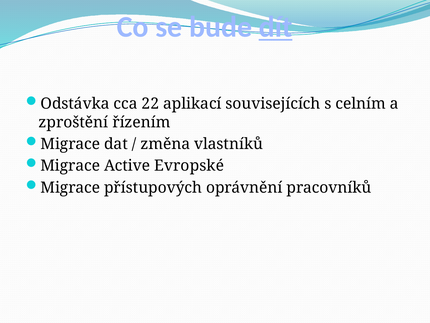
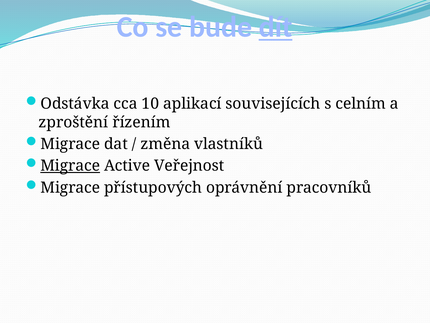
22: 22 -> 10 (150, 104)
Migrace underline: none -> present (70, 166)
Evropské: Evropské -> Veřejnost (189, 166)
